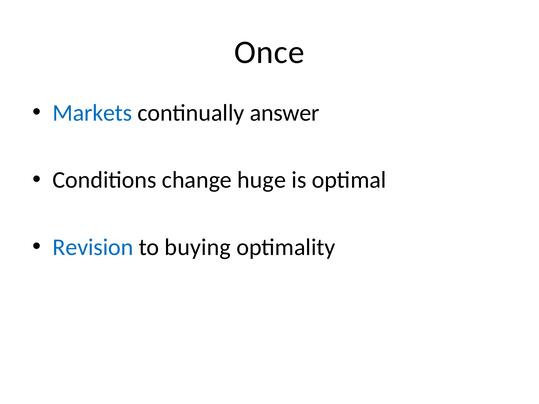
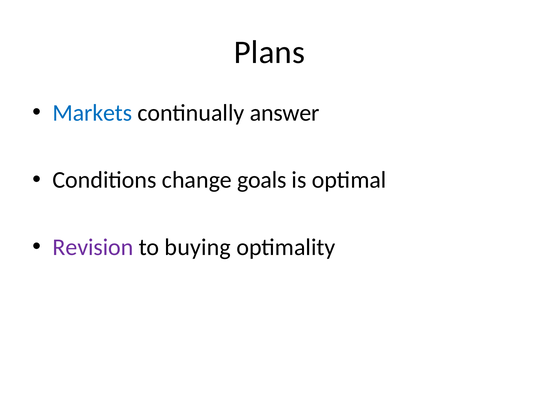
Once: Once -> Plans (269, 52)
huge: huge -> goals (262, 180)
Revision colour: blue -> purple (93, 247)
